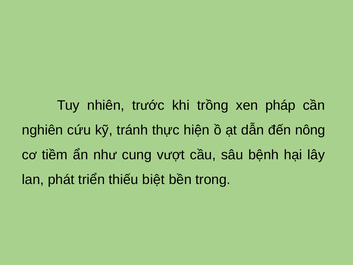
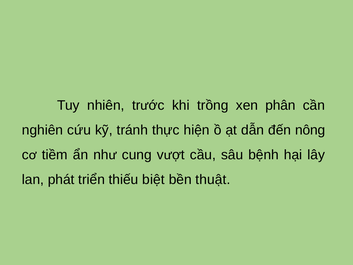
pháp: pháp -> phân (281, 105)
trong: trong -> thuật (213, 179)
